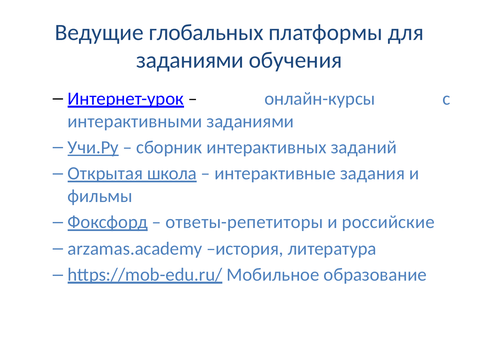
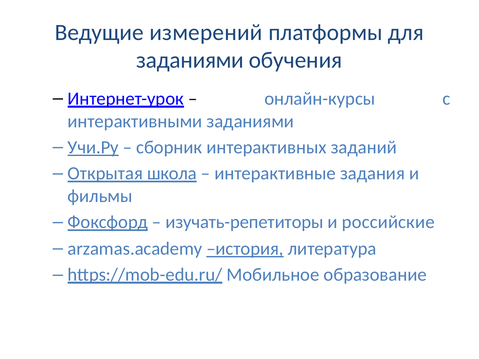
глобальных: глобальных -> измерений (206, 32)
ответы-репетиторы: ответы-репетиторы -> изучать-репетиторы (244, 222)
история underline: none -> present (245, 249)
